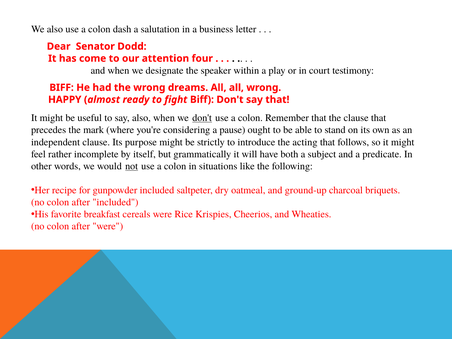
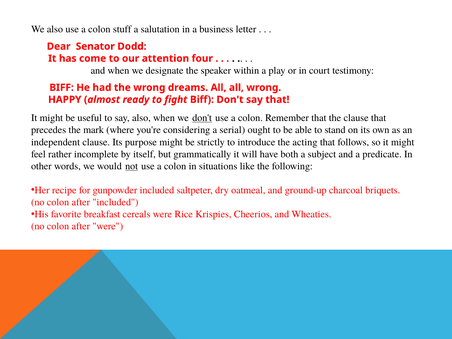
dash: dash -> stuff (122, 29)
pause: pause -> serial (232, 130)
